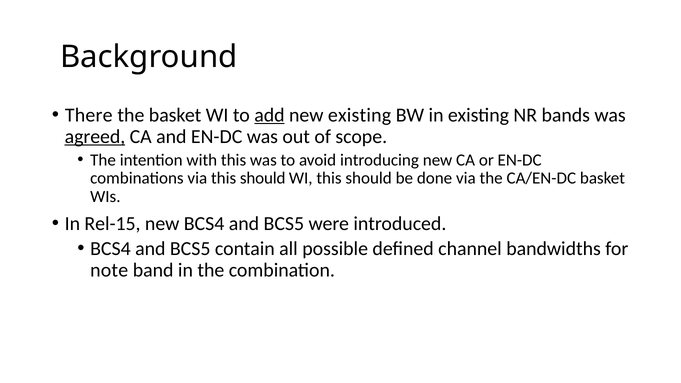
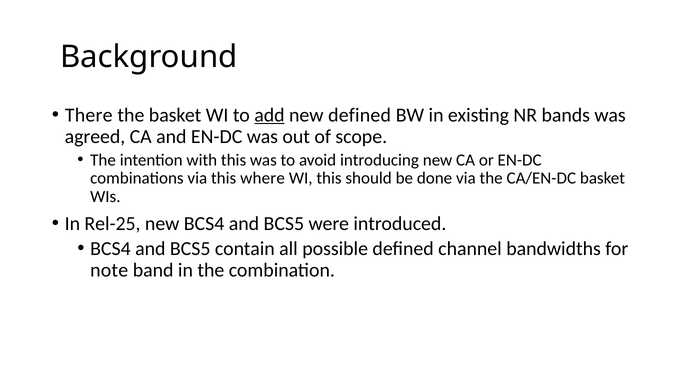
new existing: existing -> defined (360, 115)
agreed underline: present -> none (95, 137)
via this should: should -> where (263, 178)
Rel-15: Rel-15 -> Rel-25 (113, 224)
